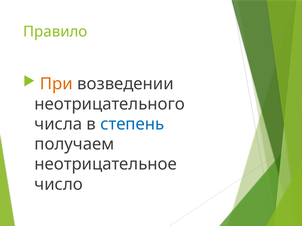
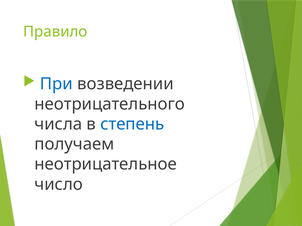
При colour: orange -> blue (56, 84)
